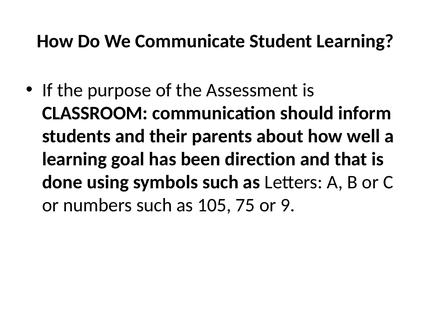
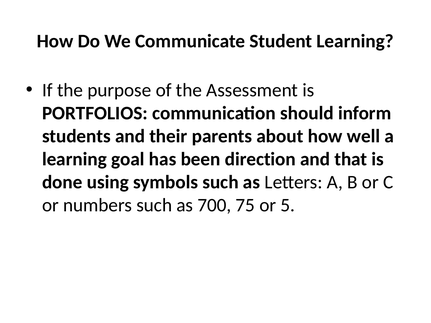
CLASSROOM: CLASSROOM -> PORTFOLIOS (95, 113)
105: 105 -> 700 (214, 205)
9: 9 -> 5 (288, 205)
